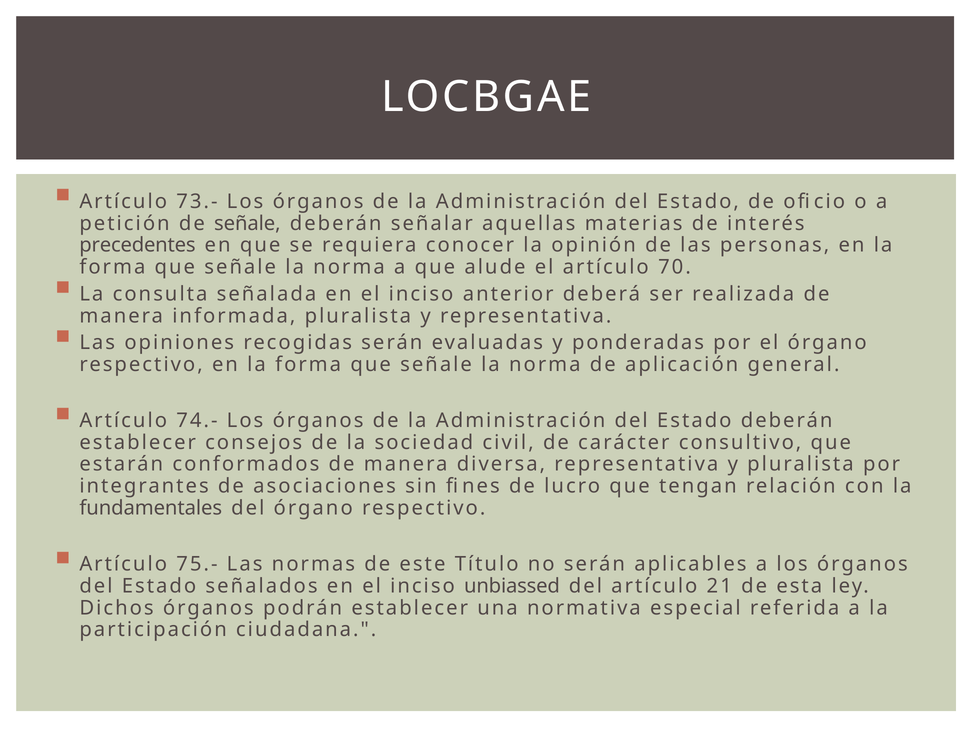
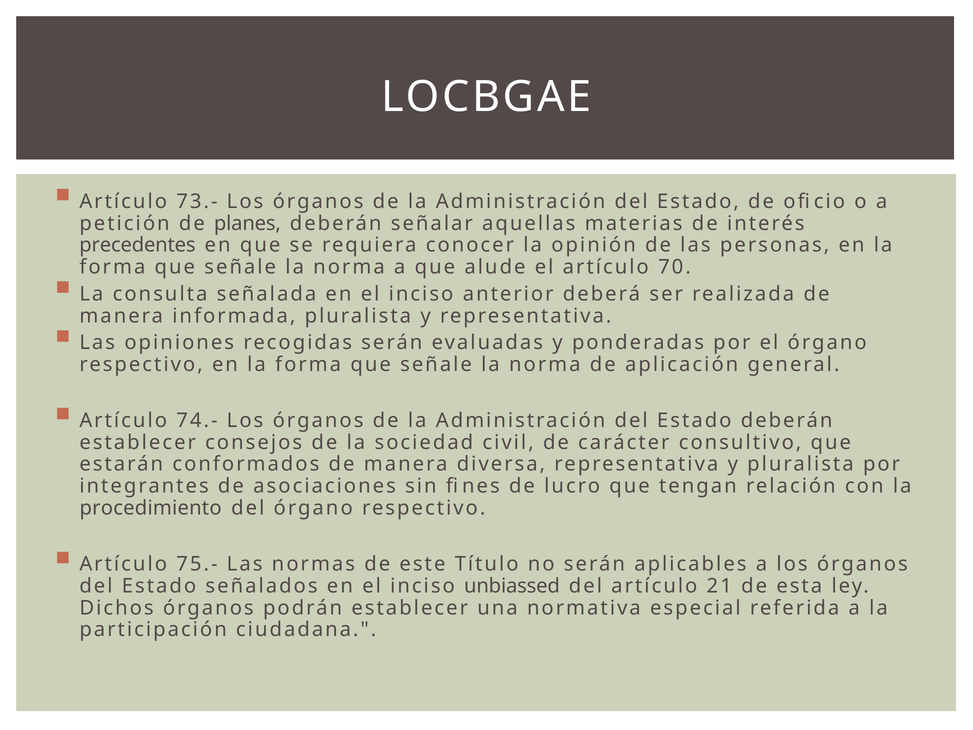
de señale: señale -> planes (247, 223)
fundamentales: fundamentales -> procedimiento (151, 508)
